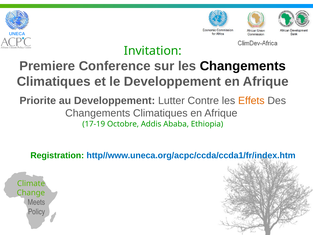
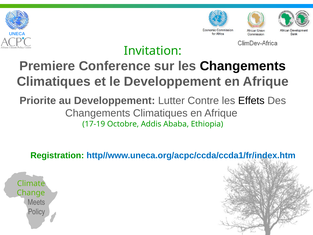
Effets colour: orange -> black (251, 101)
